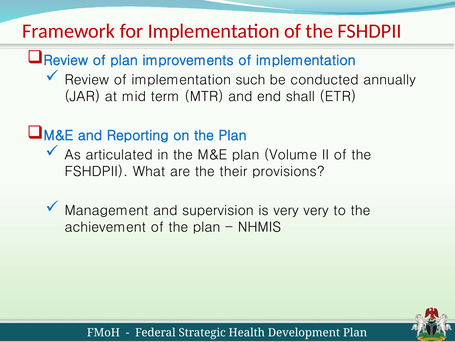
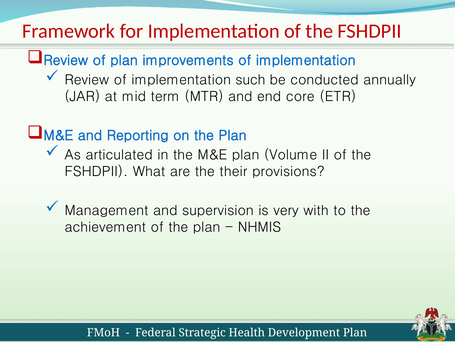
shall: shall -> core (300, 96)
very very: very -> with (316, 210)
